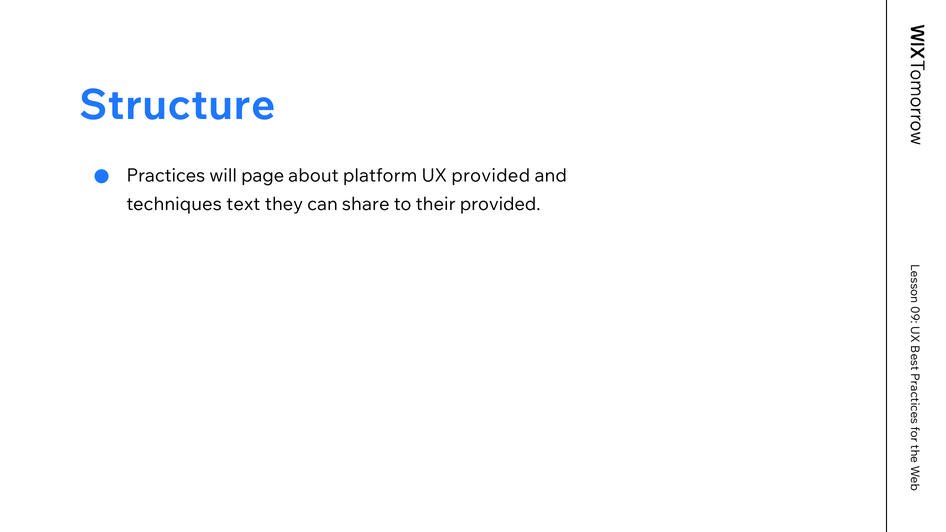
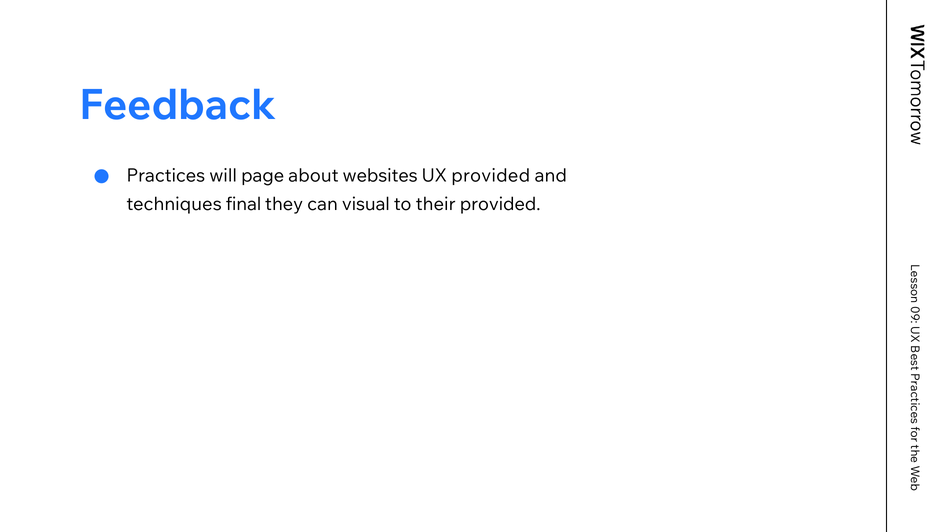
Structure: Structure -> Feedback (178, 106)
platform: platform -> websites (380, 175)
text: text -> final (244, 204)
share: share -> visual (366, 204)
